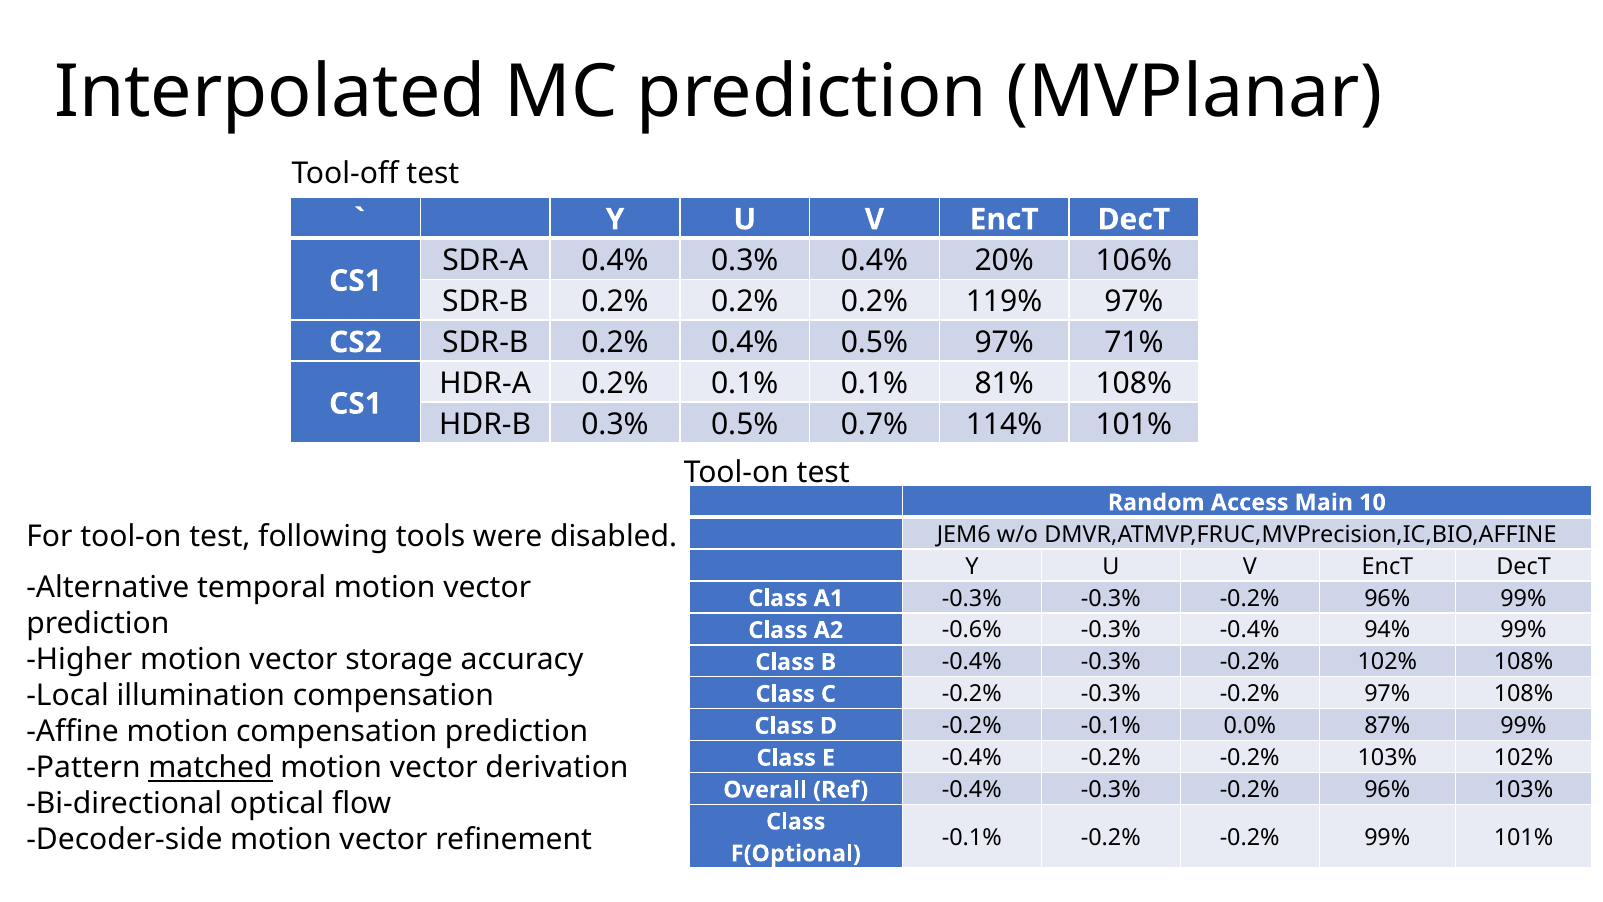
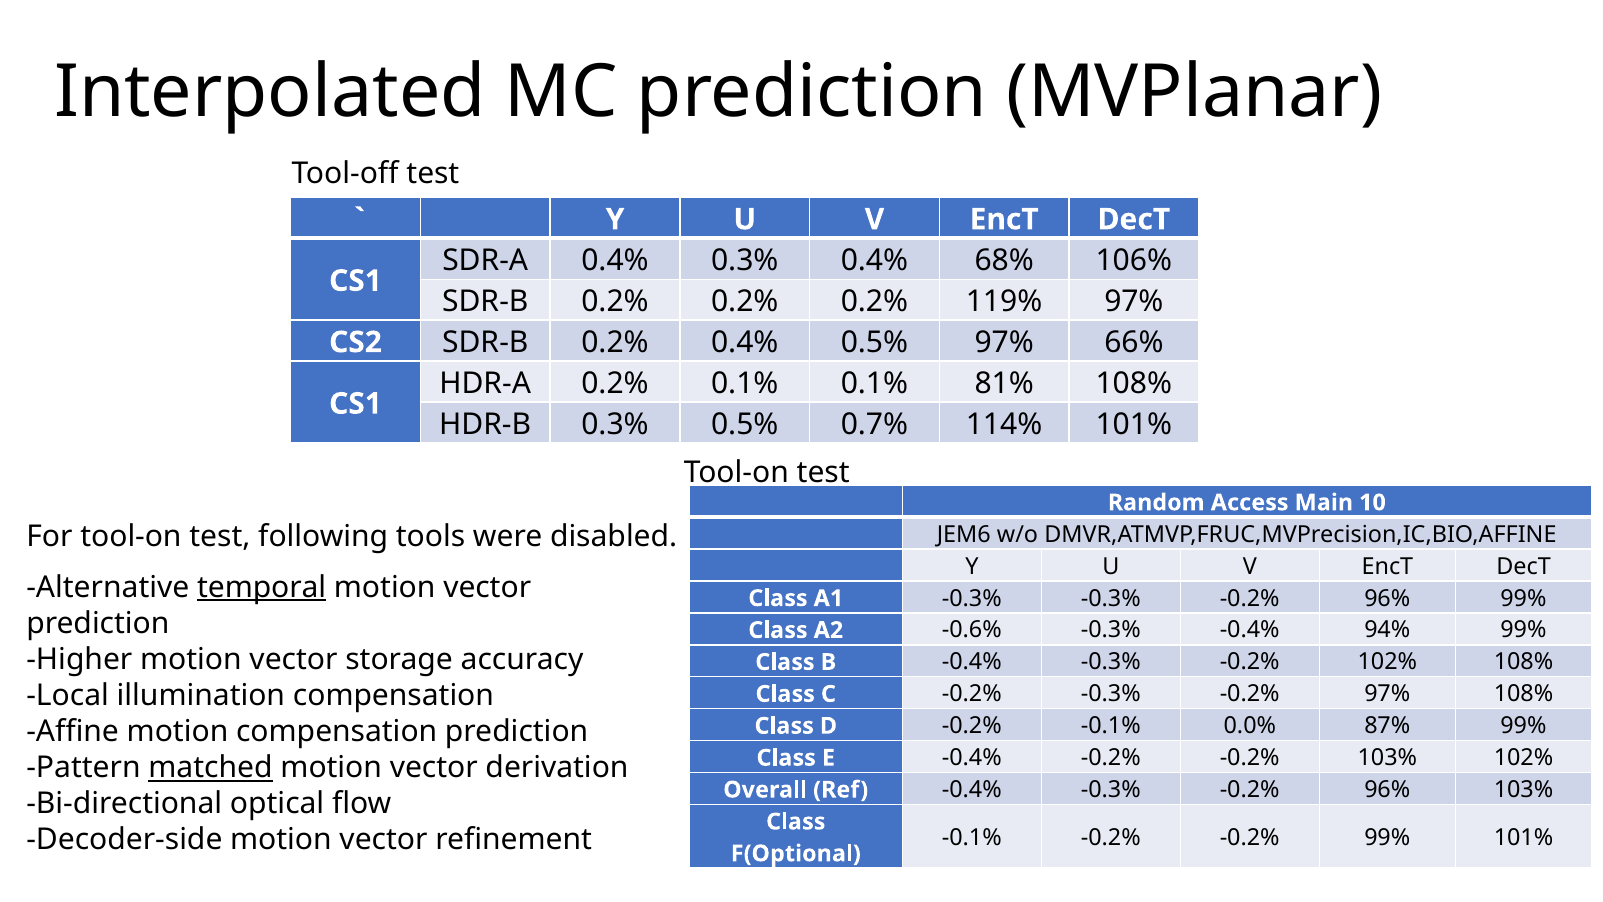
20%: 20% -> 68% (1004, 260)
71%: 71% -> 66% (1134, 342)
temporal underline: none -> present (262, 587)
